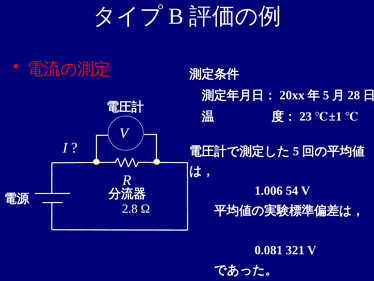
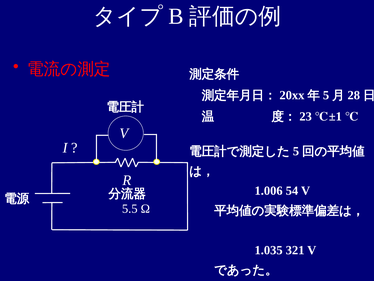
2.8: 2.8 -> 5.5 (130, 208)
0.081: 0.081 -> 1.035 (269, 250)
